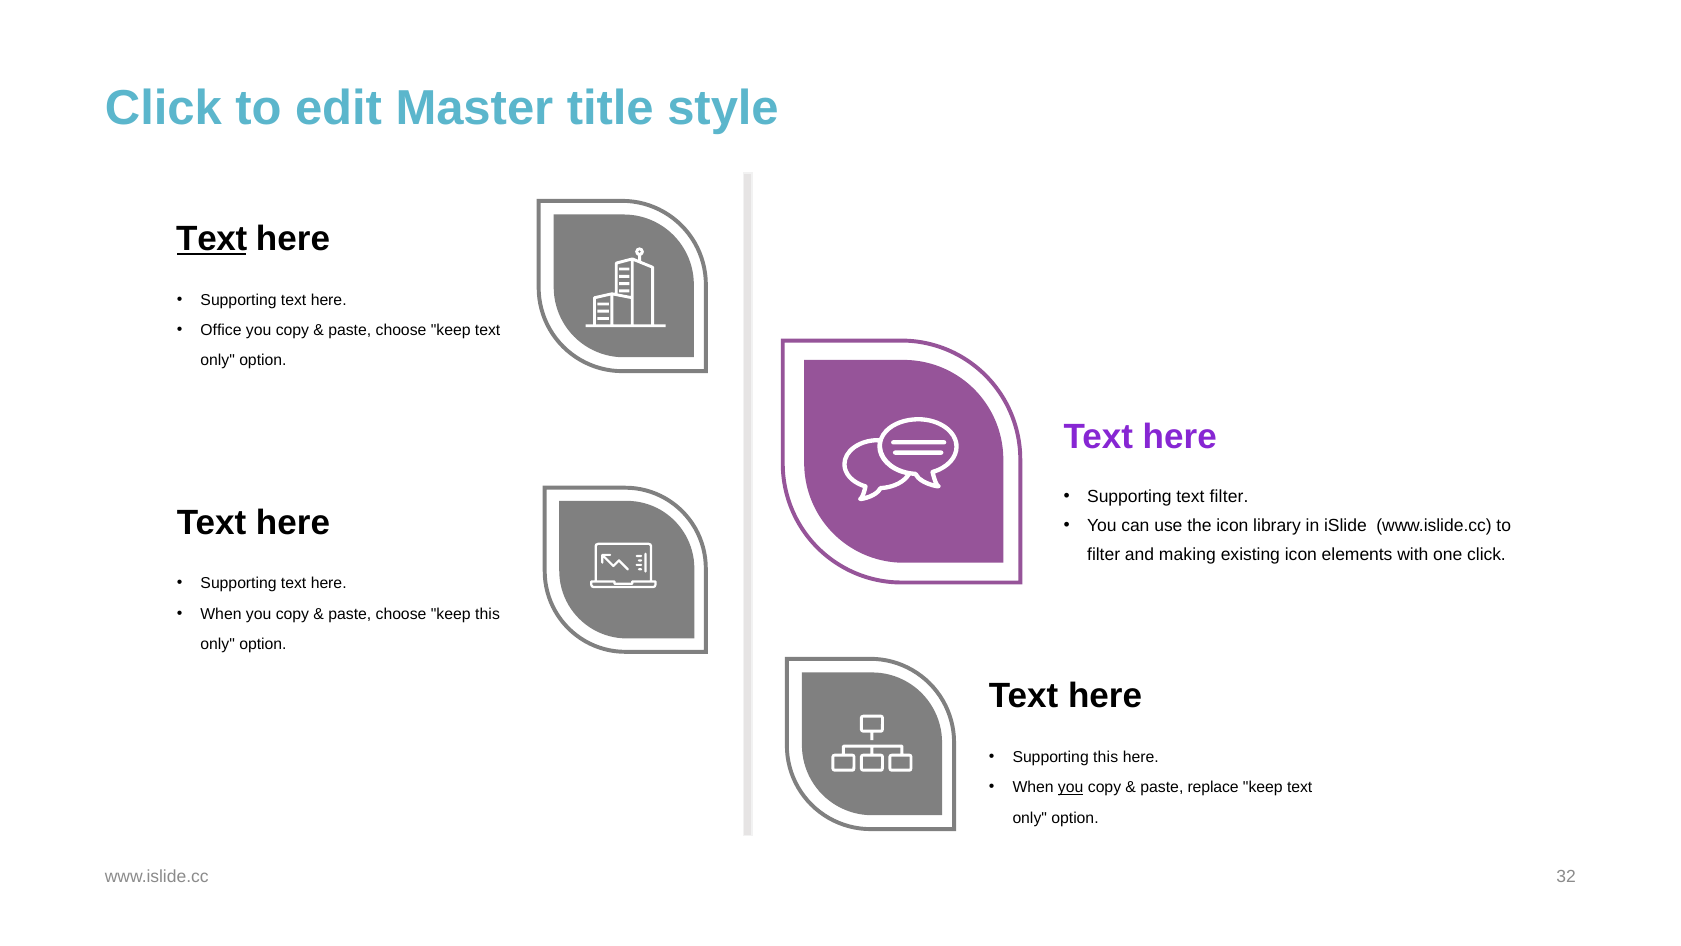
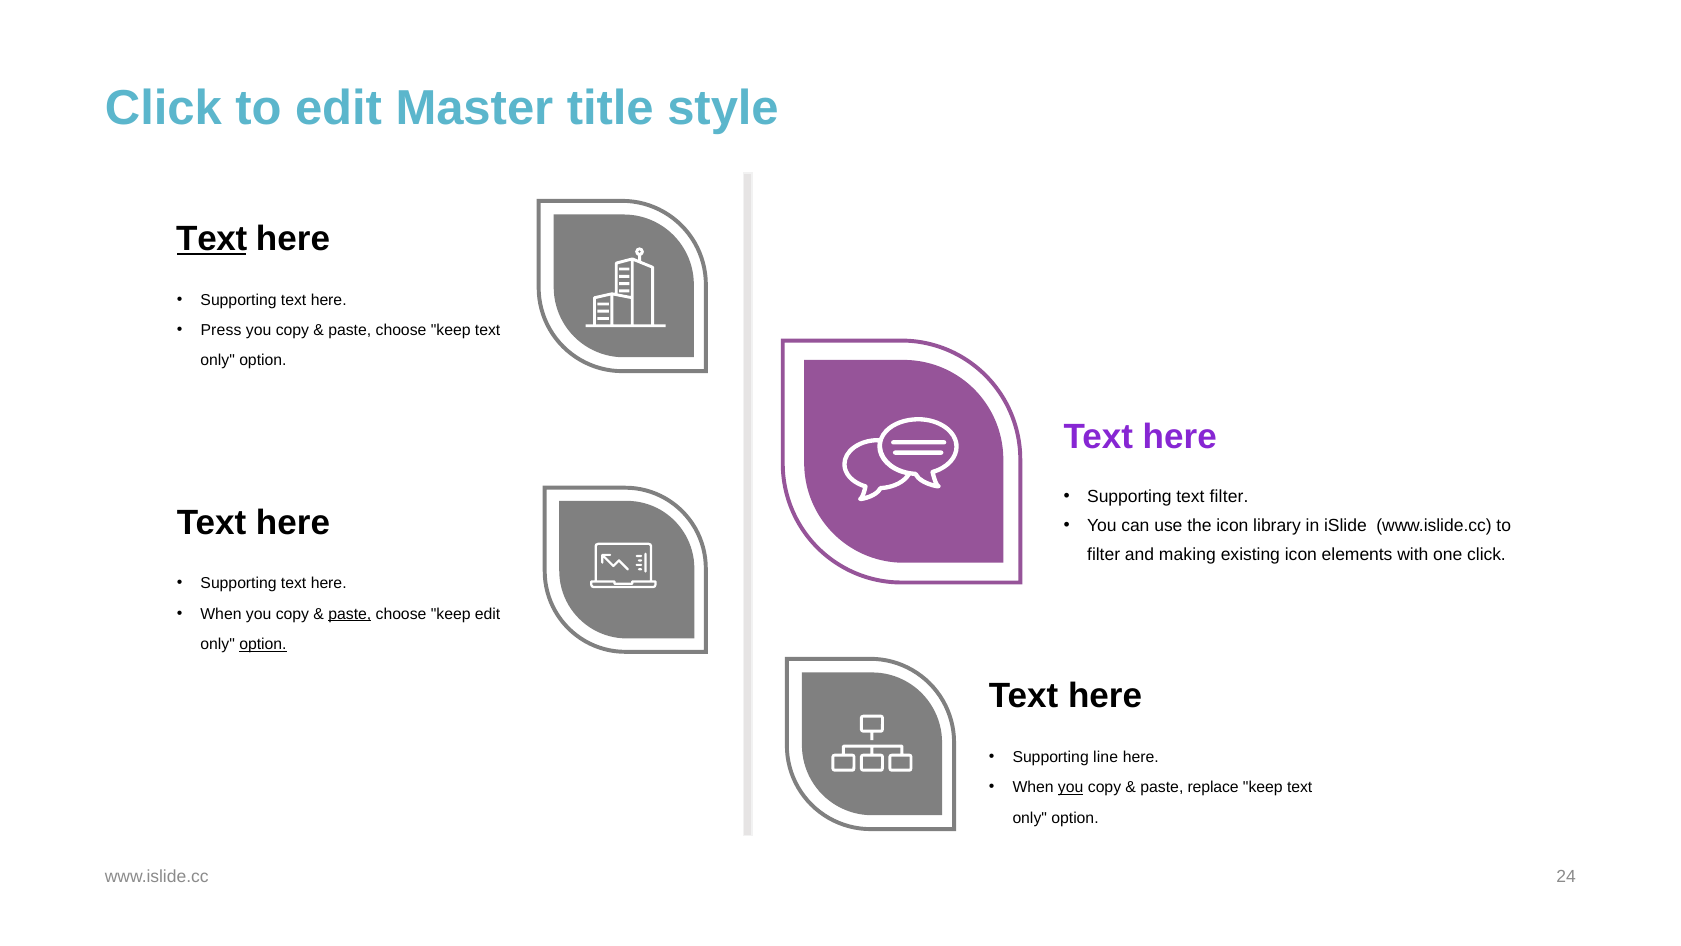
Office: Office -> Press (221, 330)
paste underline: none -> present (350, 614)
keep this: this -> edit (488, 614)
option underline: none -> present (263, 644)
Supporting this: this -> line (1106, 757)
32: 32 -> 24 (1566, 876)
